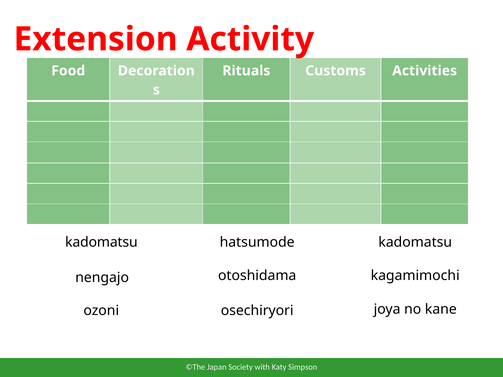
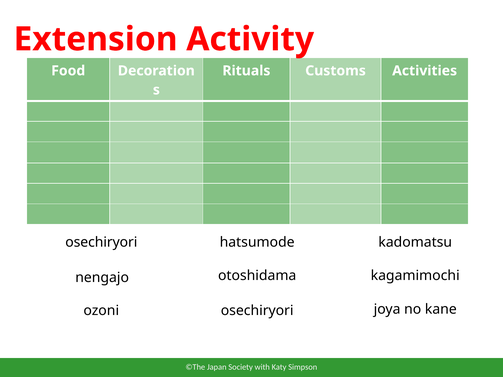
kadomatsu: kadomatsu -> osechiryori (101, 242)
